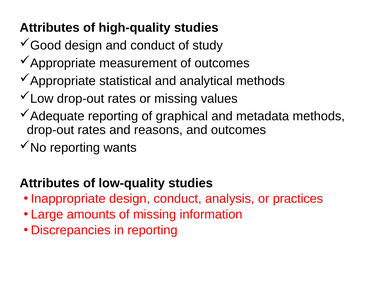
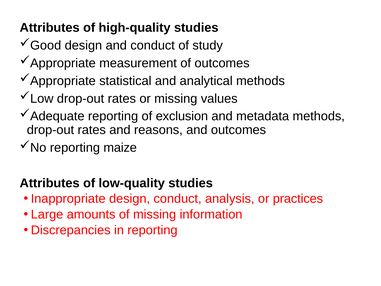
graphical: graphical -> exclusion (182, 116)
wants: wants -> maize (120, 148)
